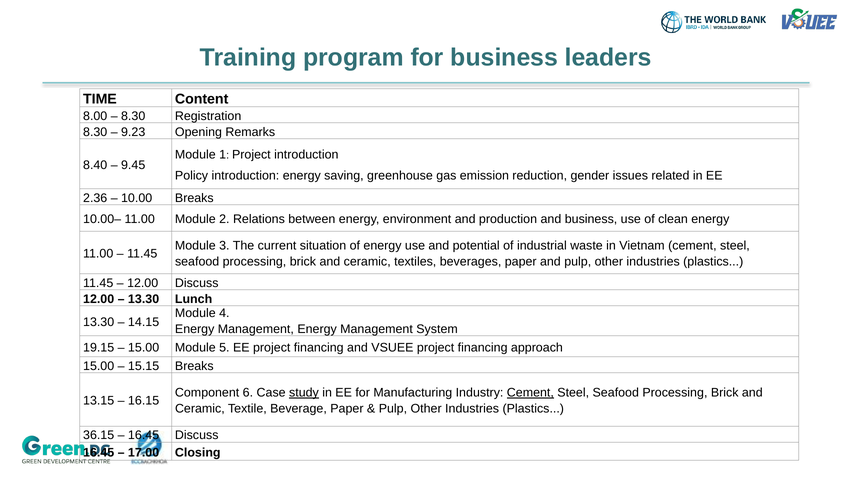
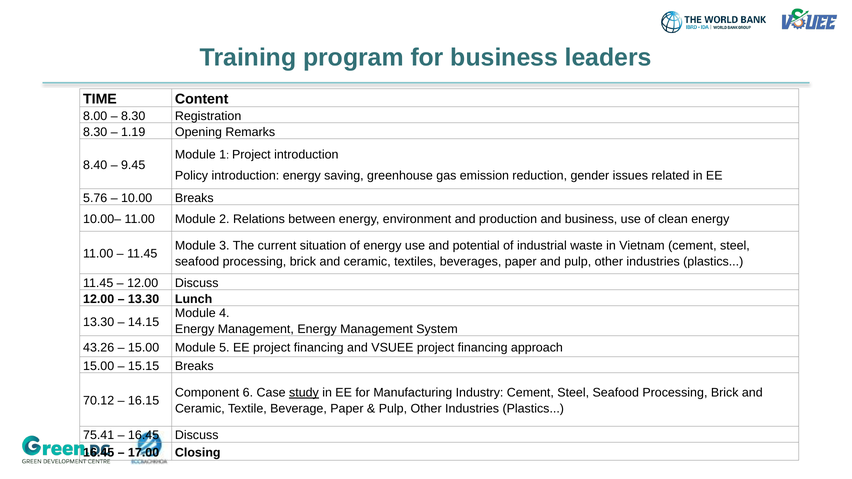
9.23: 9.23 -> 1.19 (133, 132)
2.36: 2.36 -> 5.76 (95, 198)
19.15: 19.15 -> 43.26 (99, 348)
Cement underline: present -> none (530, 393)
13.15: 13.15 -> 70.12 (99, 401)
36.15: 36.15 -> 75.41 (99, 436)
